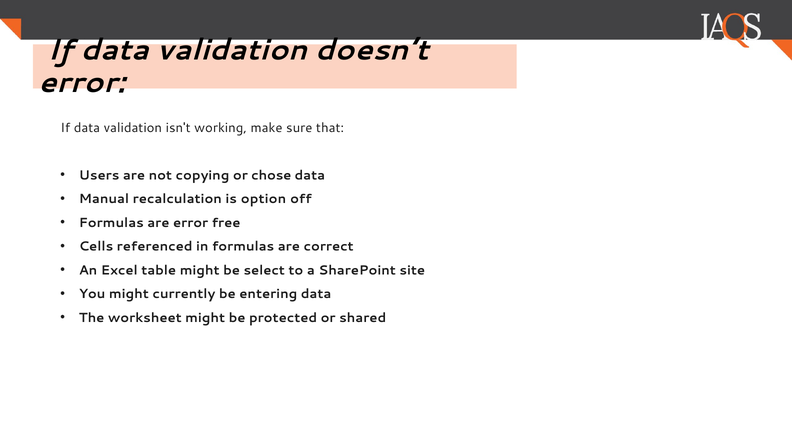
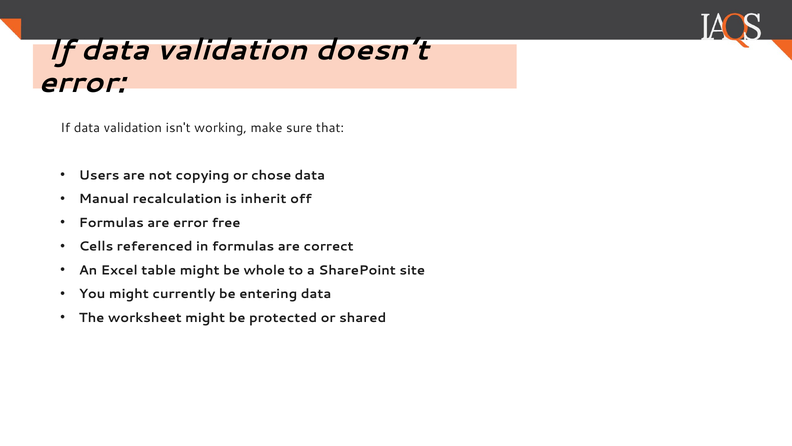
option: option -> inherit (263, 199)
select: select -> whole (264, 270)
